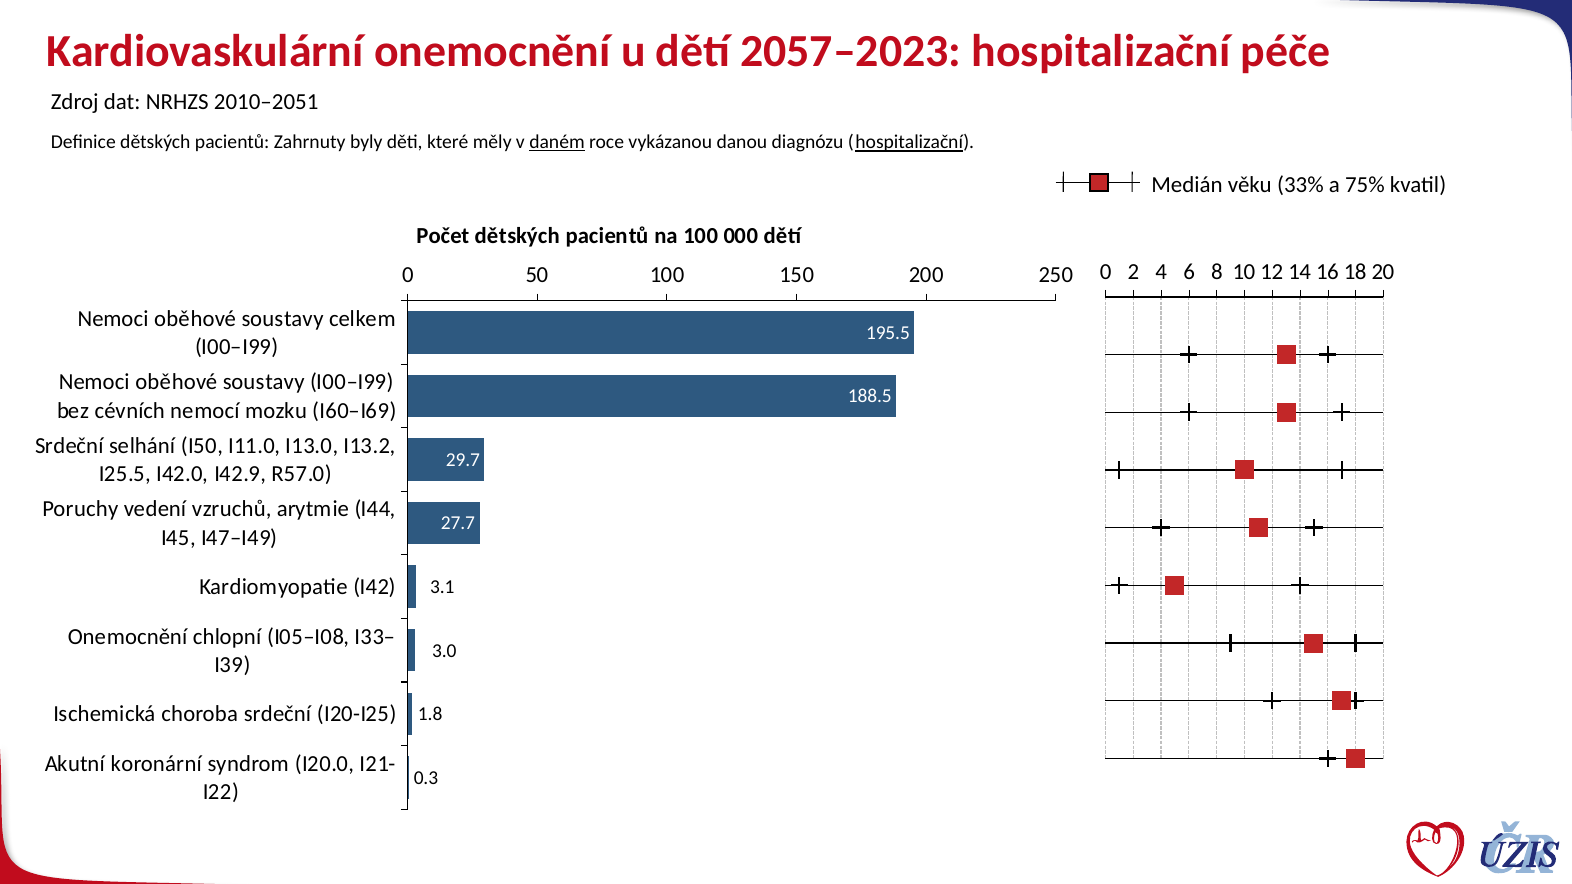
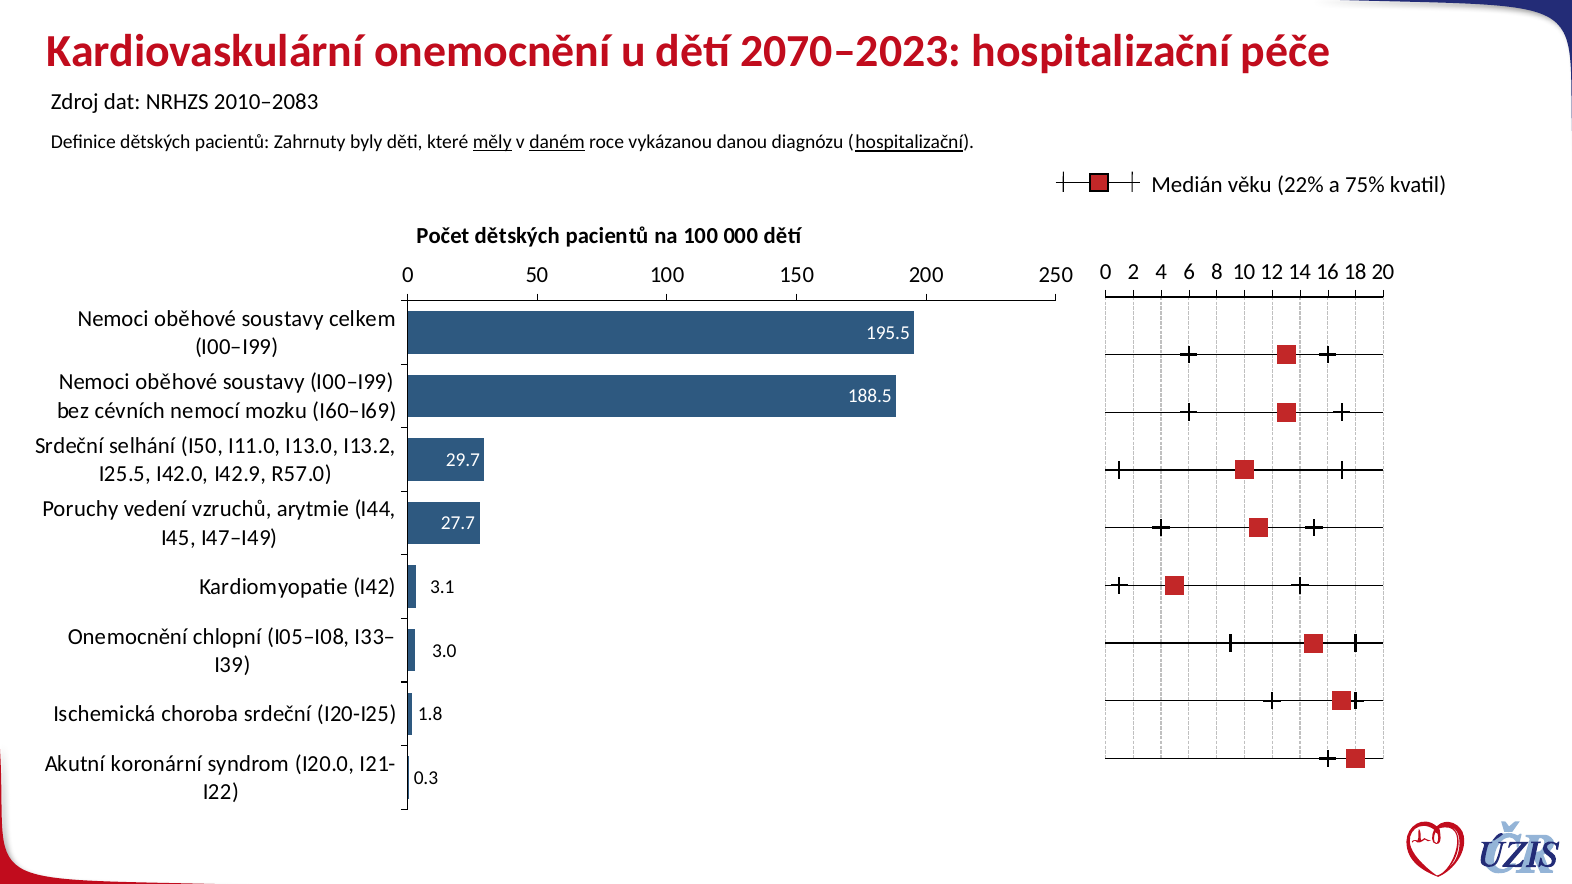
2057–2023: 2057–2023 -> 2070–2023 (851, 51)
2010–2051: 2010–2051 -> 2010–2083 (266, 102)
měly underline: none -> present (492, 142)
33%: 33% -> 22% (1300, 185)
